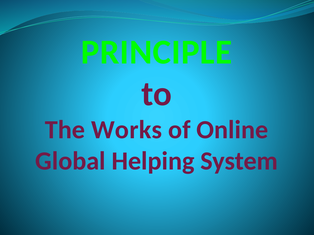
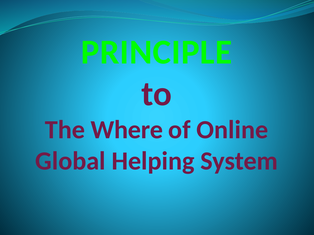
Works: Works -> Where (127, 130)
